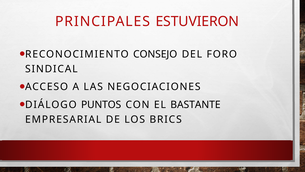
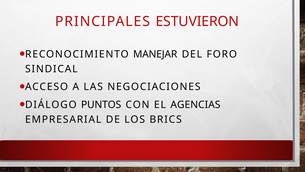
CONSEJO: CONSEJO -> MANEJAR (155, 54)
BASTANTE: BASTANTE -> AGENCIAS (195, 104)
